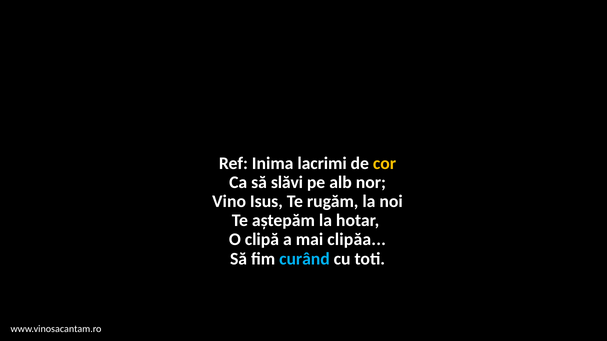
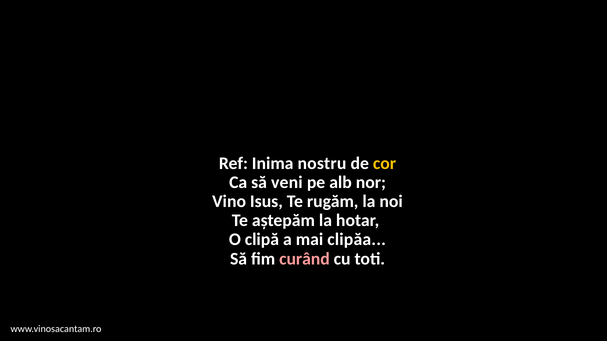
lacrimi: lacrimi -> nostru (322, 163)
slăvi: slăvi -> veni (287, 183)
curând colour: light blue -> pink (305, 259)
